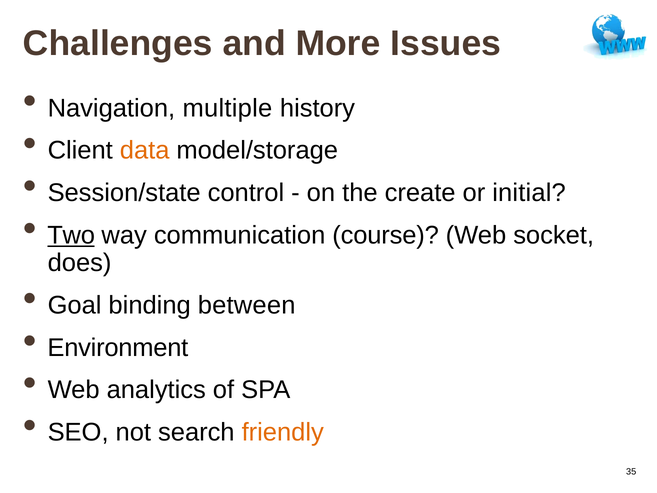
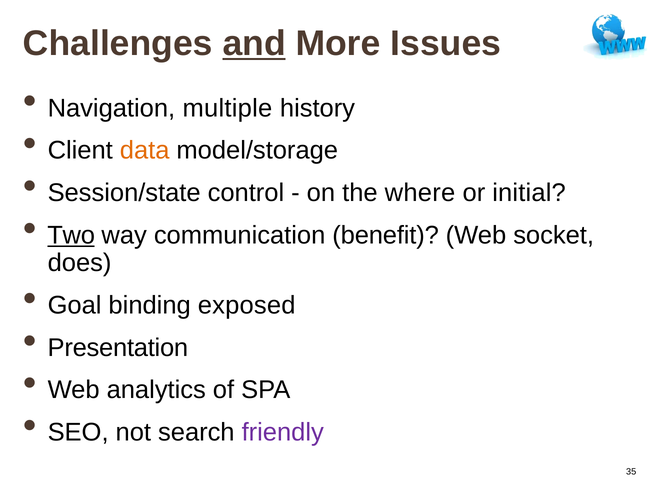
and underline: none -> present (254, 44)
create: create -> where (420, 193)
course: course -> benefit (386, 235)
between: between -> exposed (247, 305)
Environment: Environment -> Presentation (118, 347)
friendly colour: orange -> purple (283, 432)
